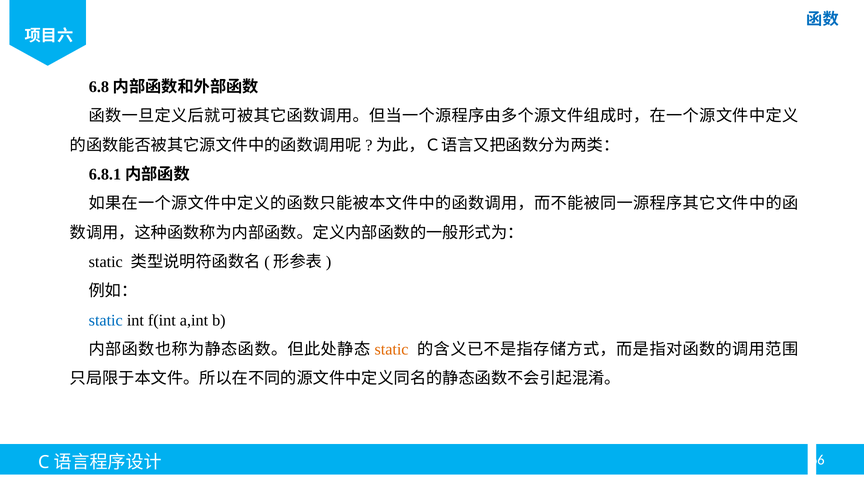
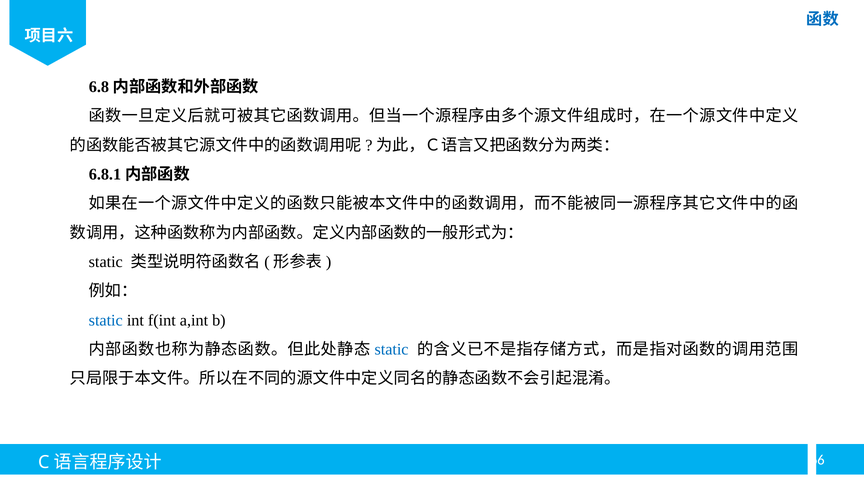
static colour: orange -> blue (392, 349)
